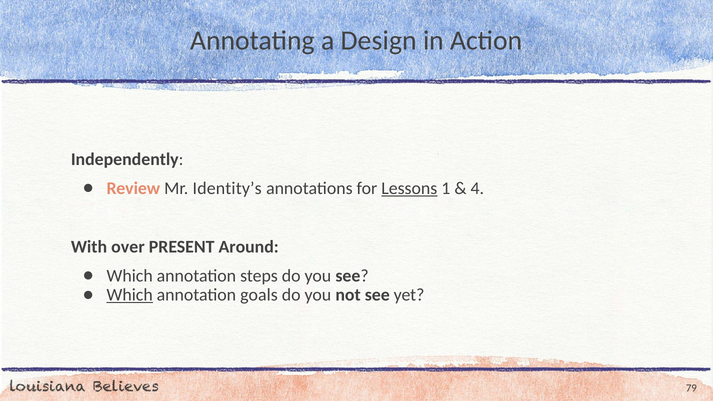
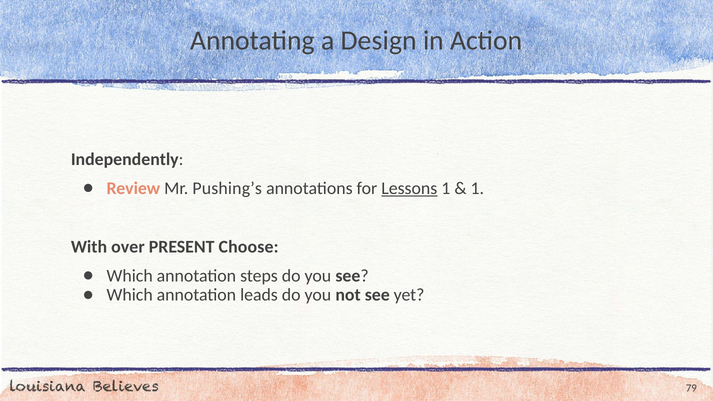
Identity’s: Identity’s -> Pushing’s (227, 188)
4: 4 -> 1 (477, 188)
Around: Around -> Choose (249, 247)
Which underline: present -> none (130, 295)
goals: goals -> leads (259, 295)
